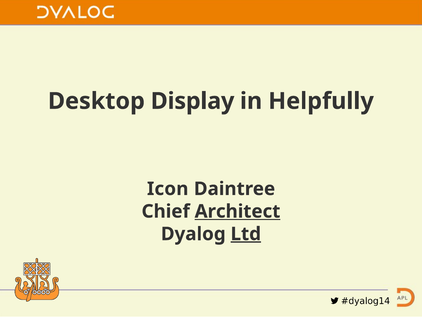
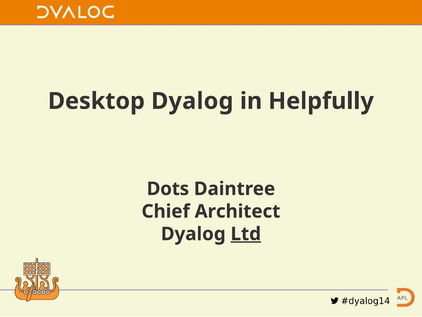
Desktop Display: Display -> Dyalog (192, 101)
Icon: Icon -> Dots (168, 189)
Architect underline: present -> none (237, 211)
